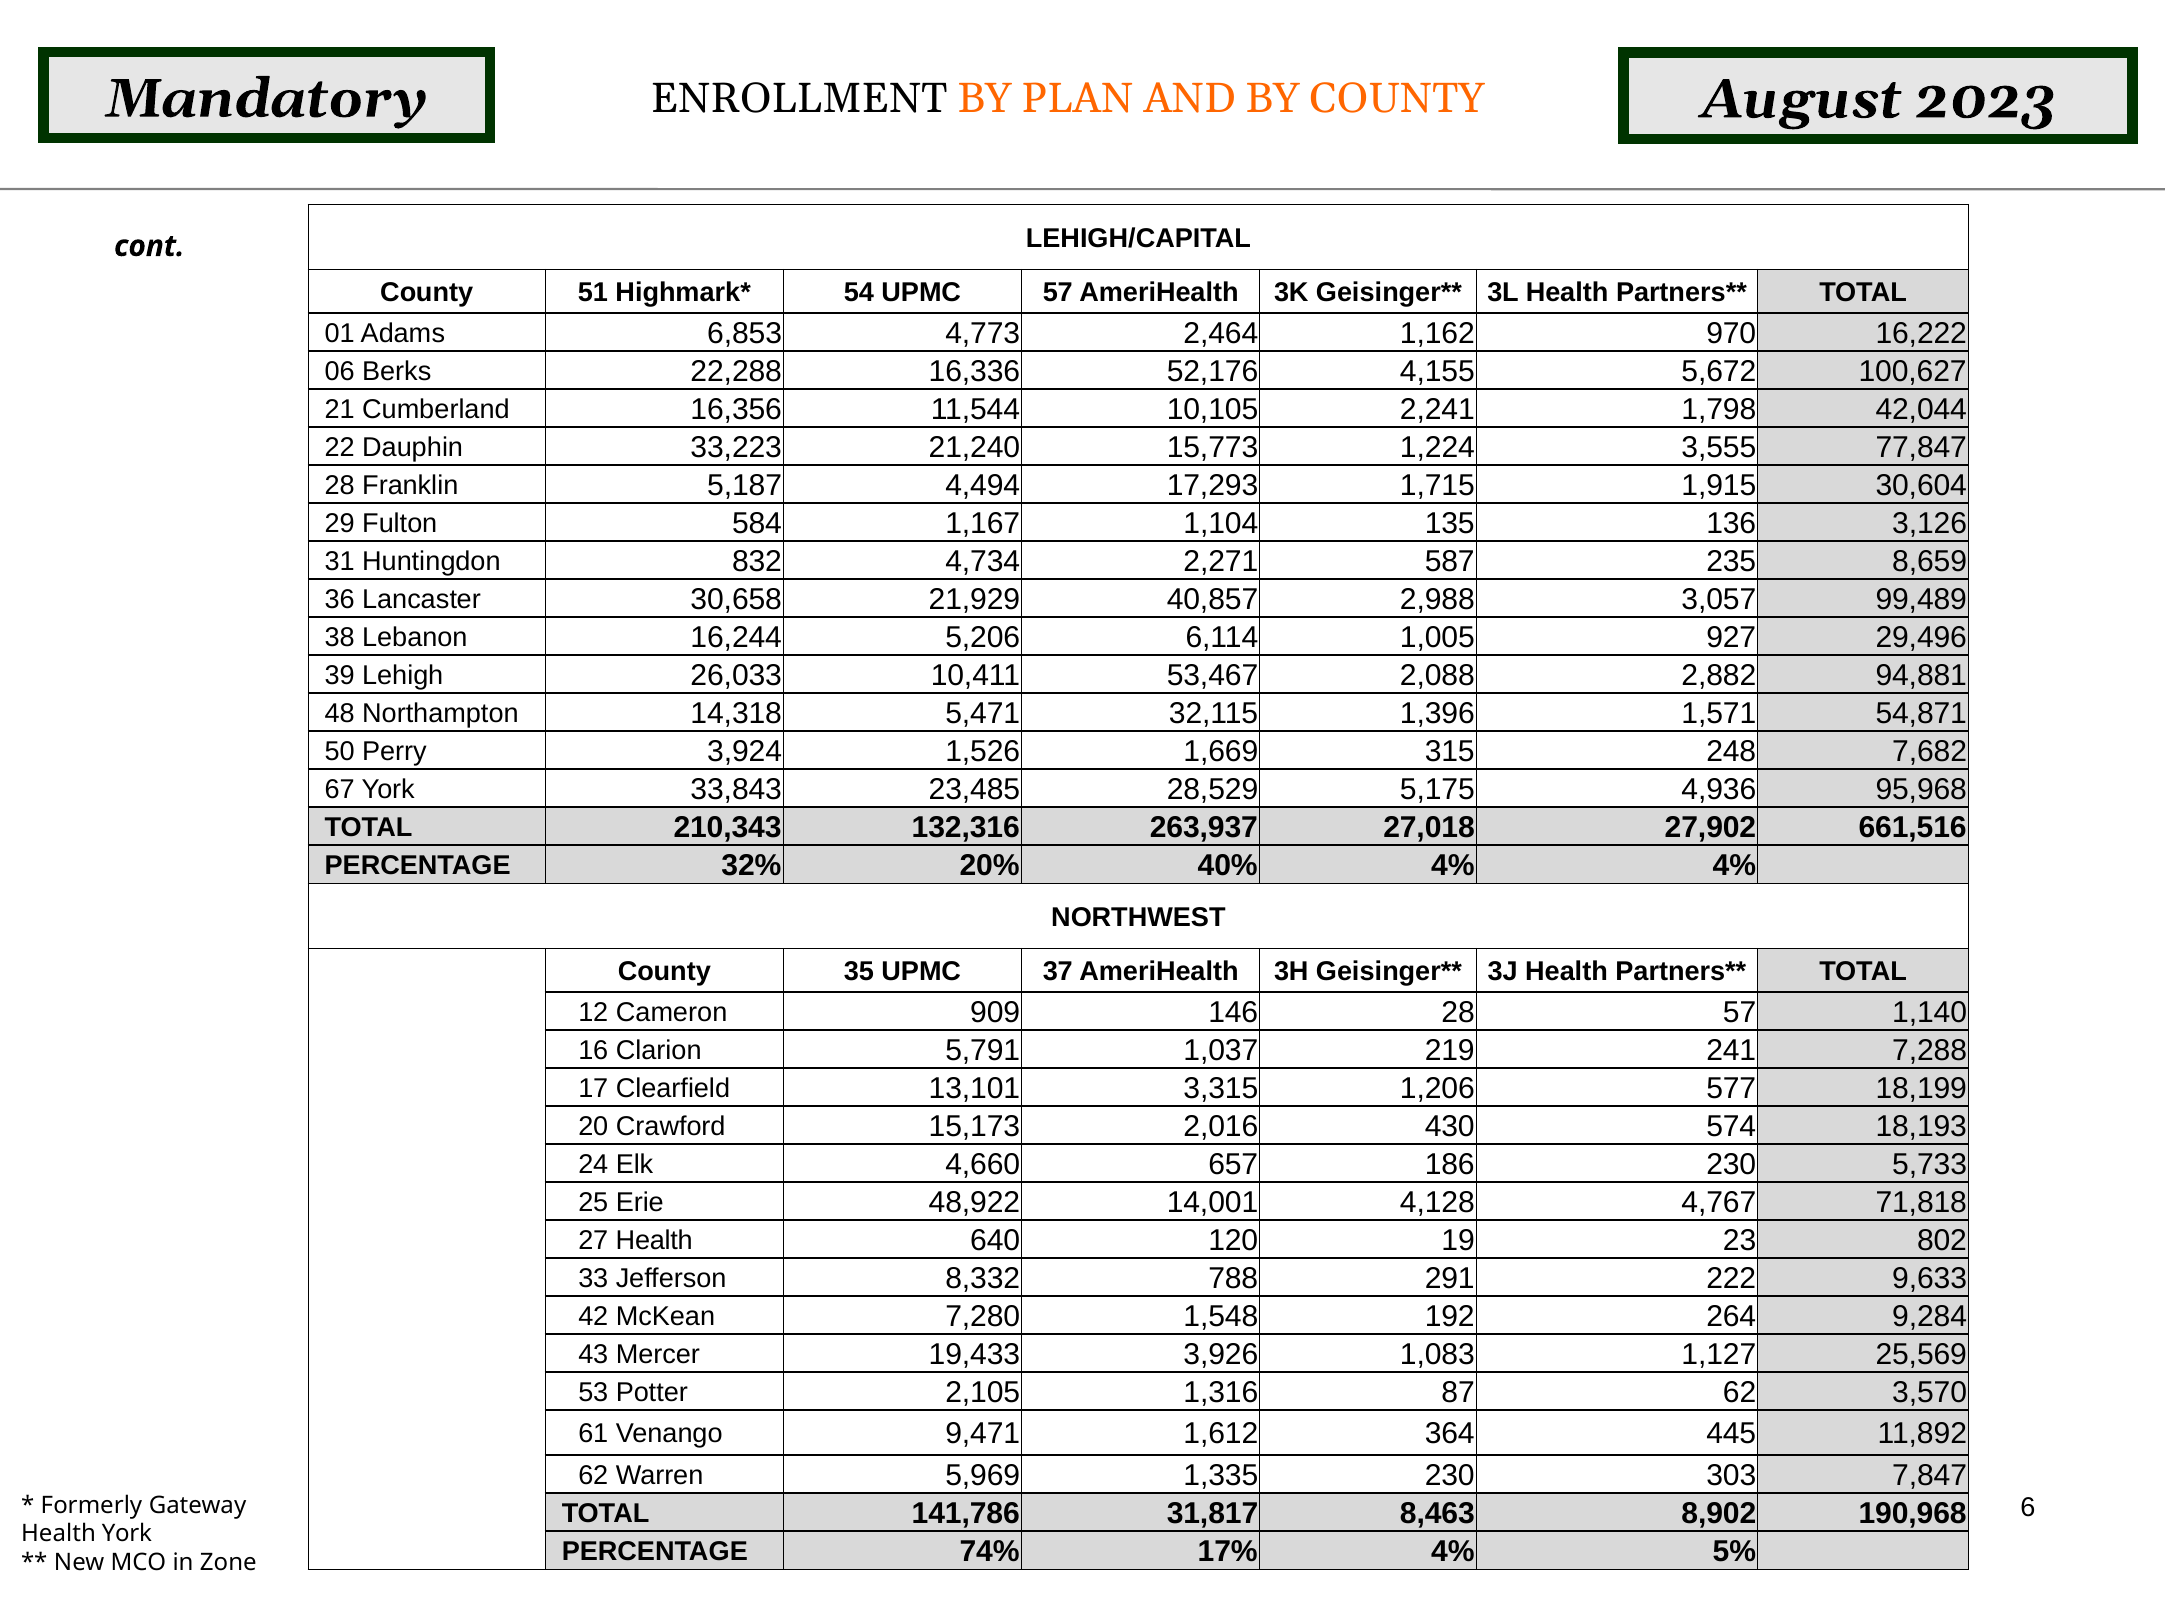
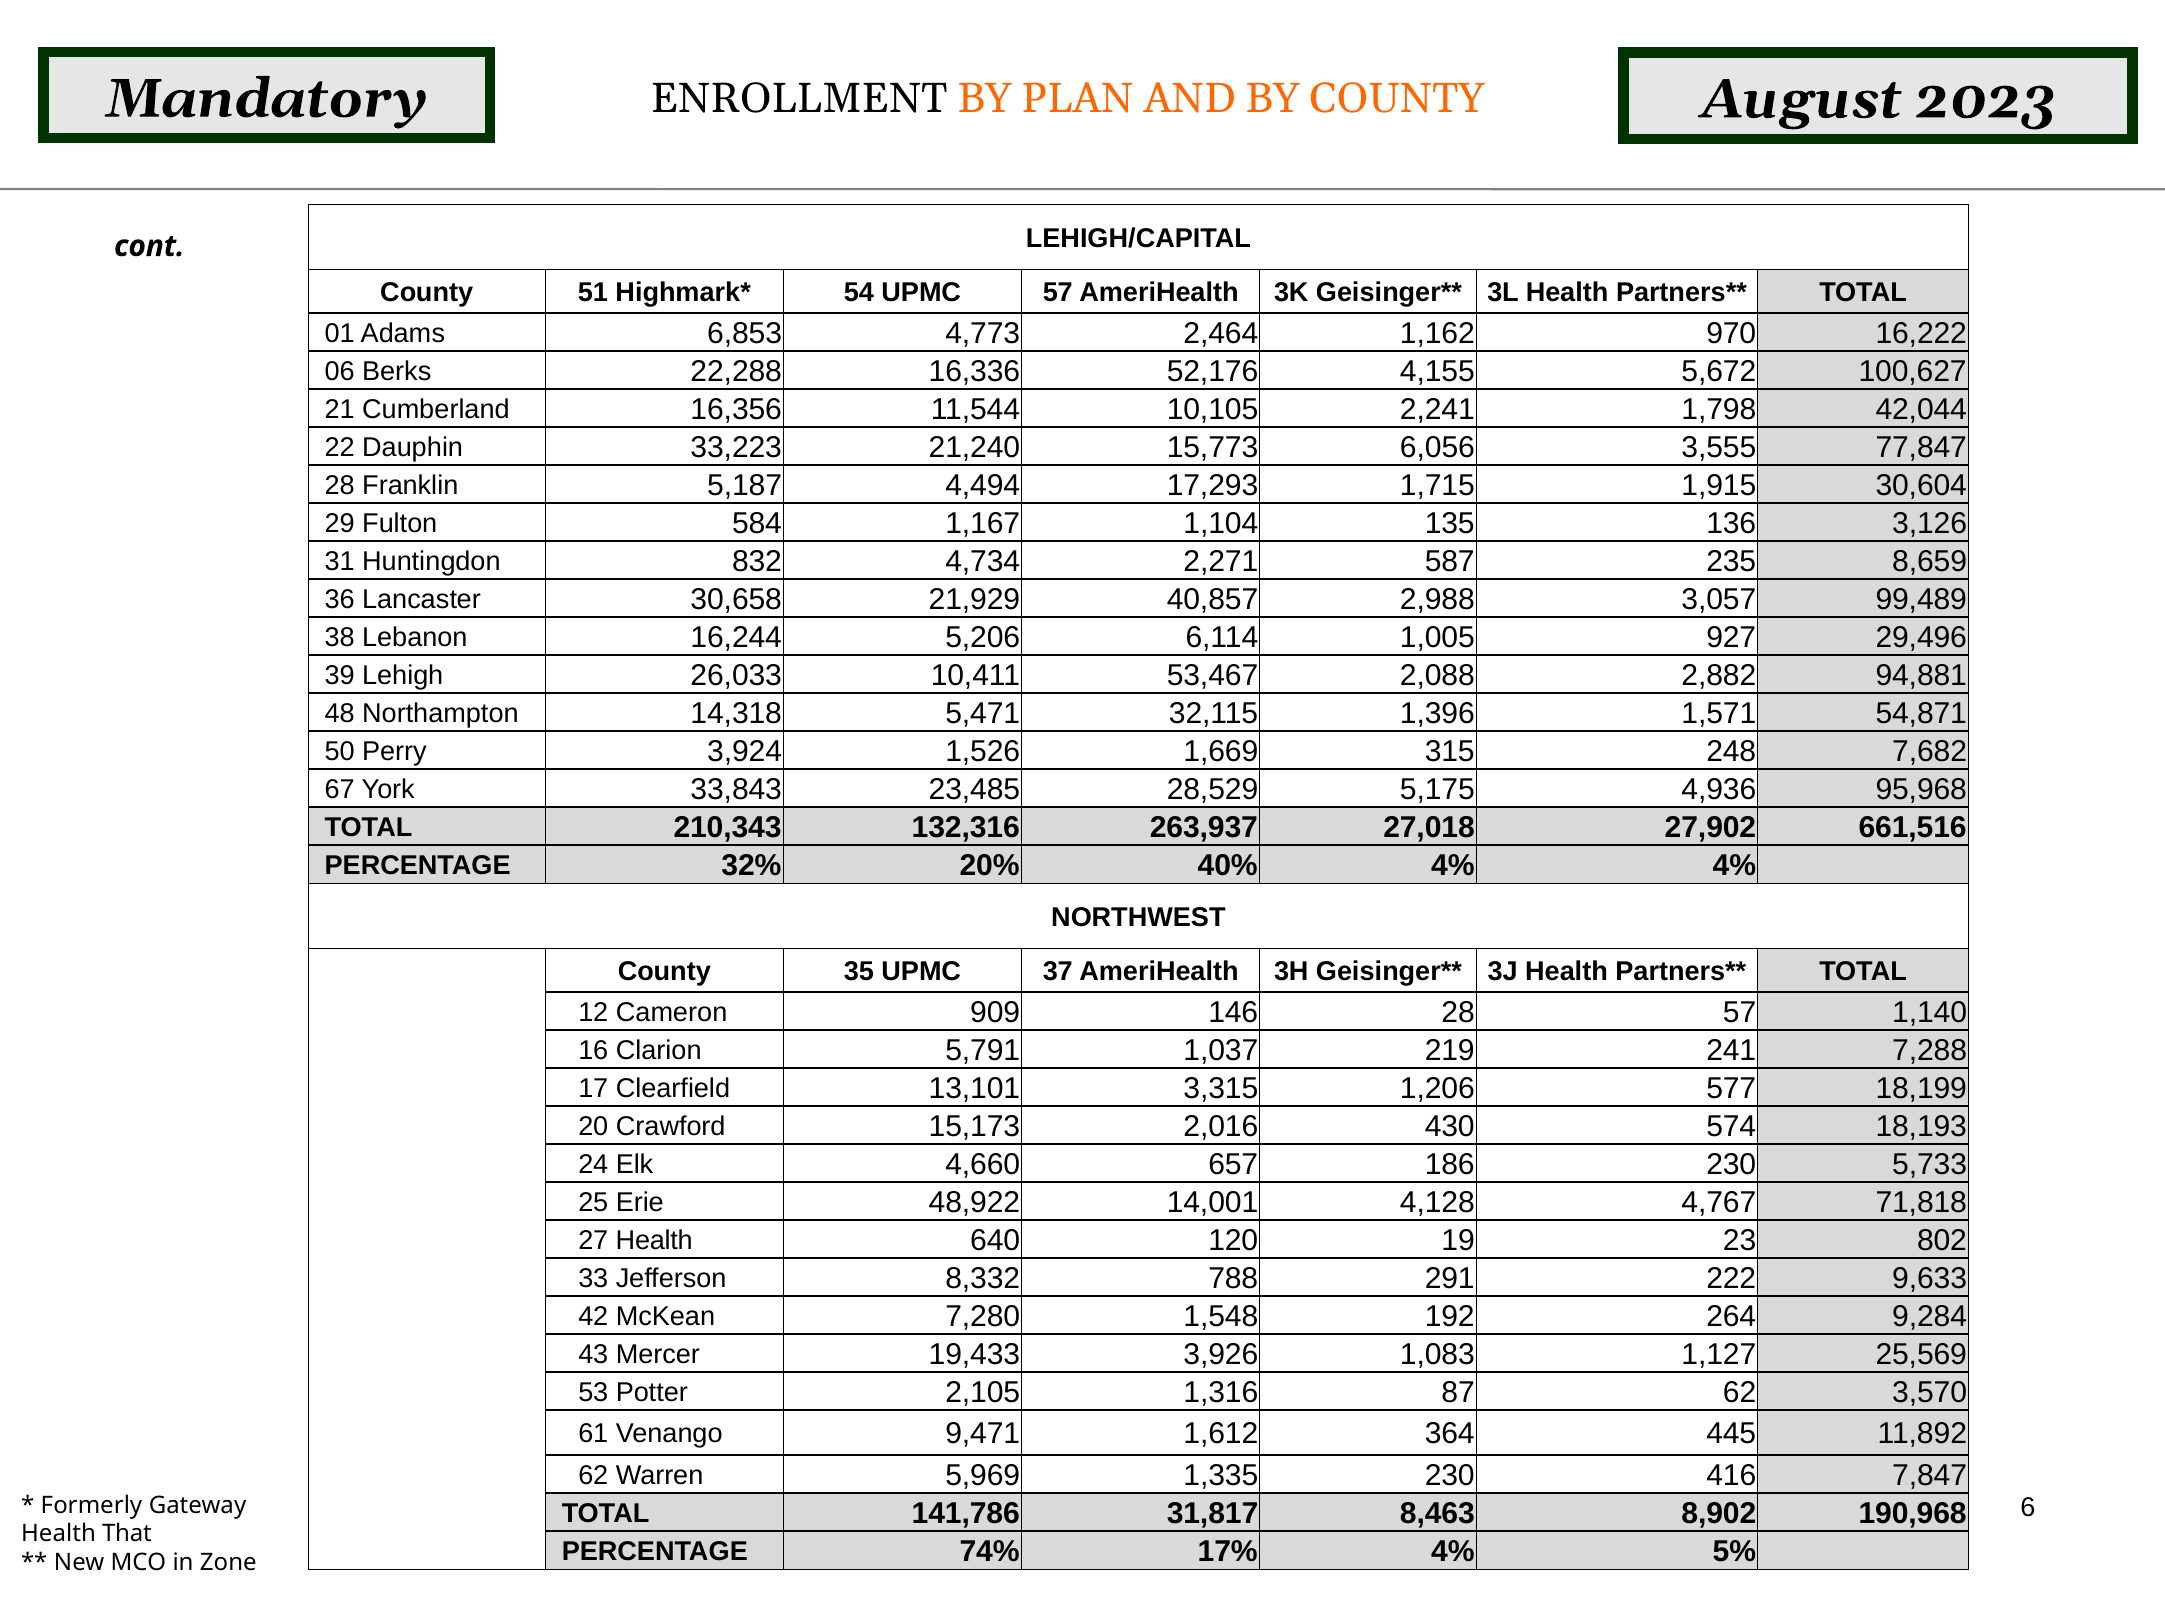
1,224: 1,224 -> 6,056 (1437, 447)
303: 303 -> 416 (1731, 1475)
Health York: York -> That (127, 1534)
